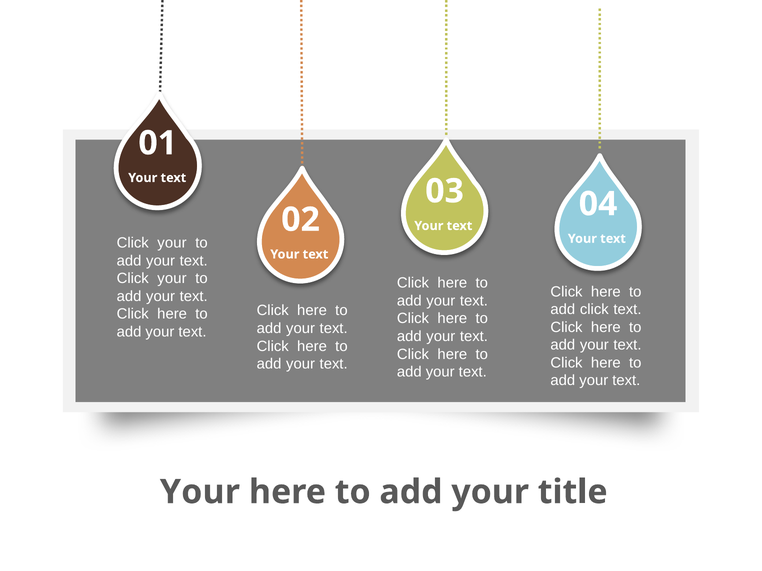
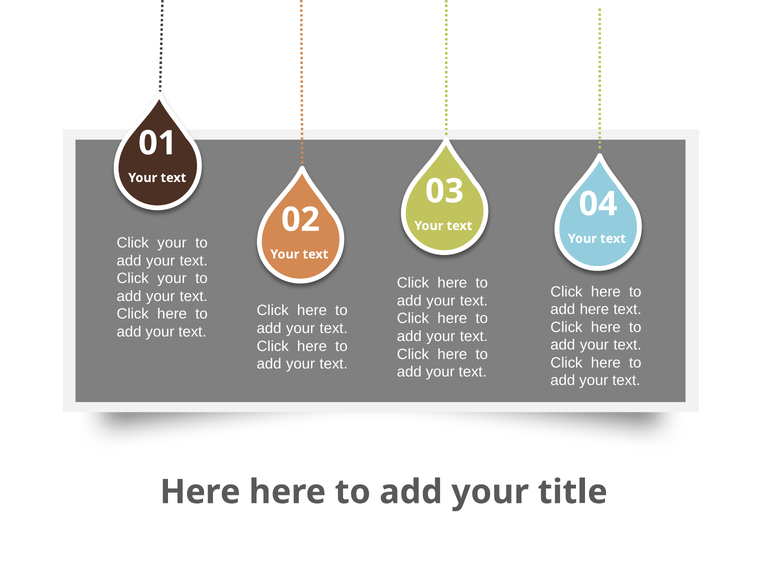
add click: click -> here (594, 310)
Your: Your -> Here (200, 492)
